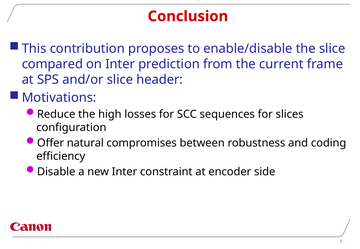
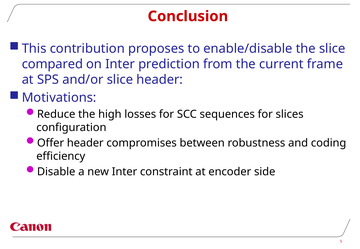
Offer natural: natural -> header (85, 143)
